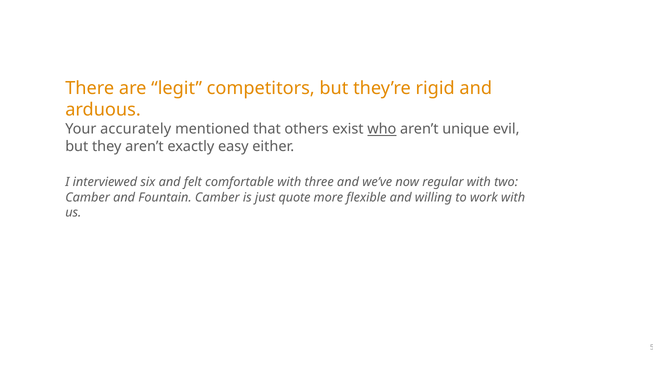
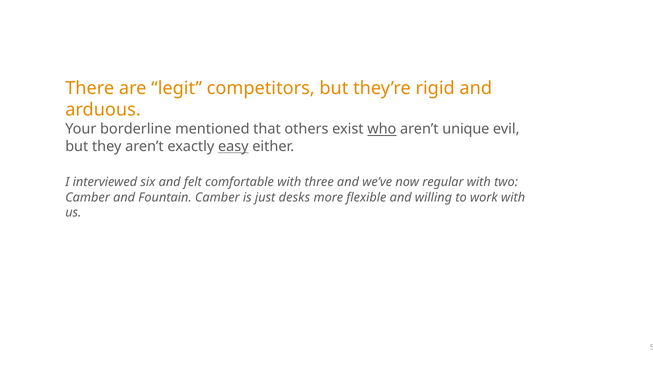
accurately: accurately -> borderline (136, 129)
easy underline: none -> present (233, 147)
quote: quote -> desks (294, 198)
